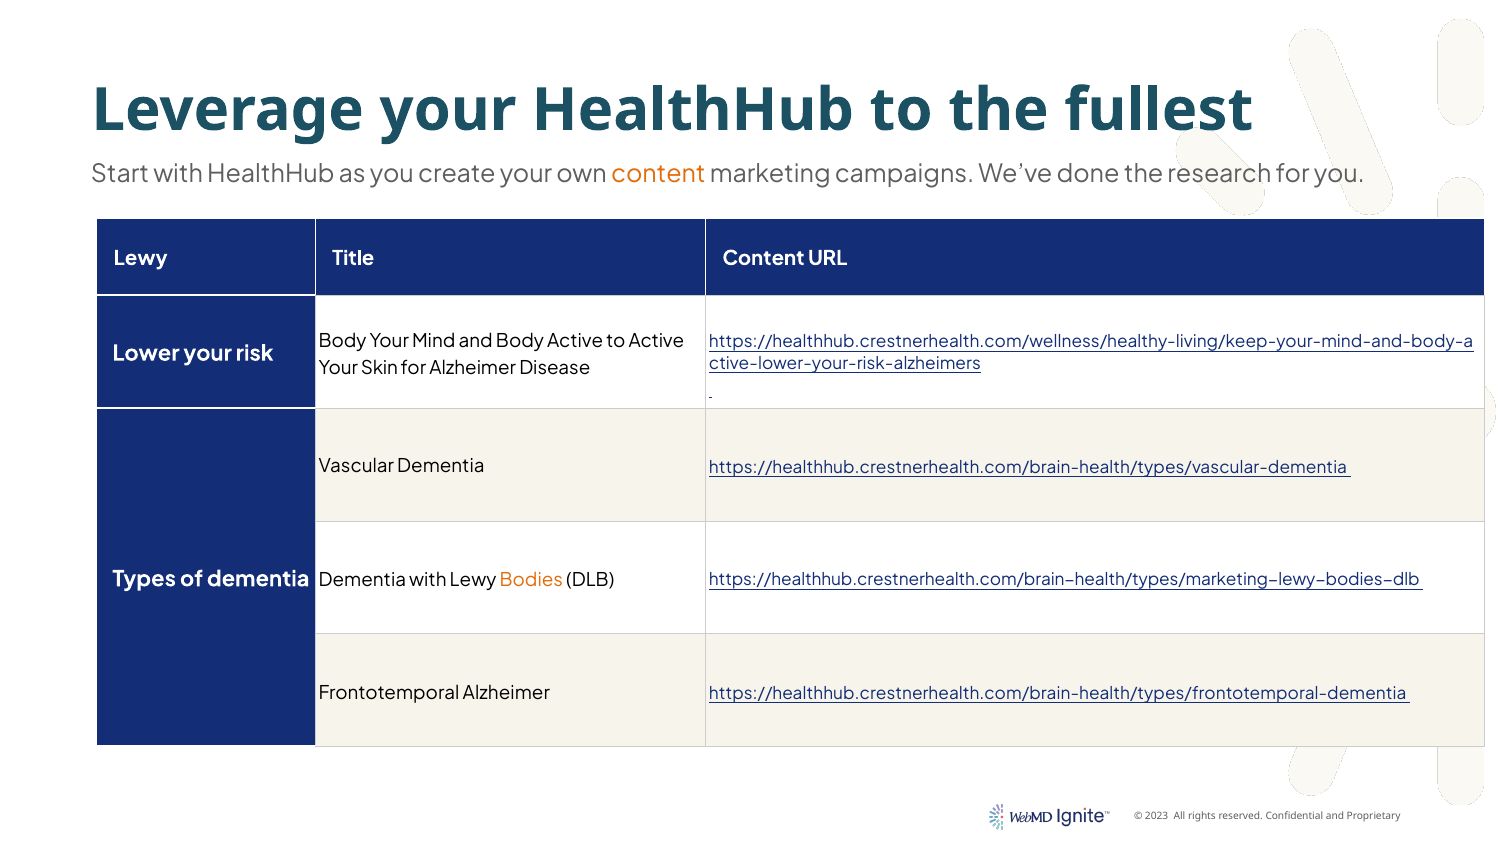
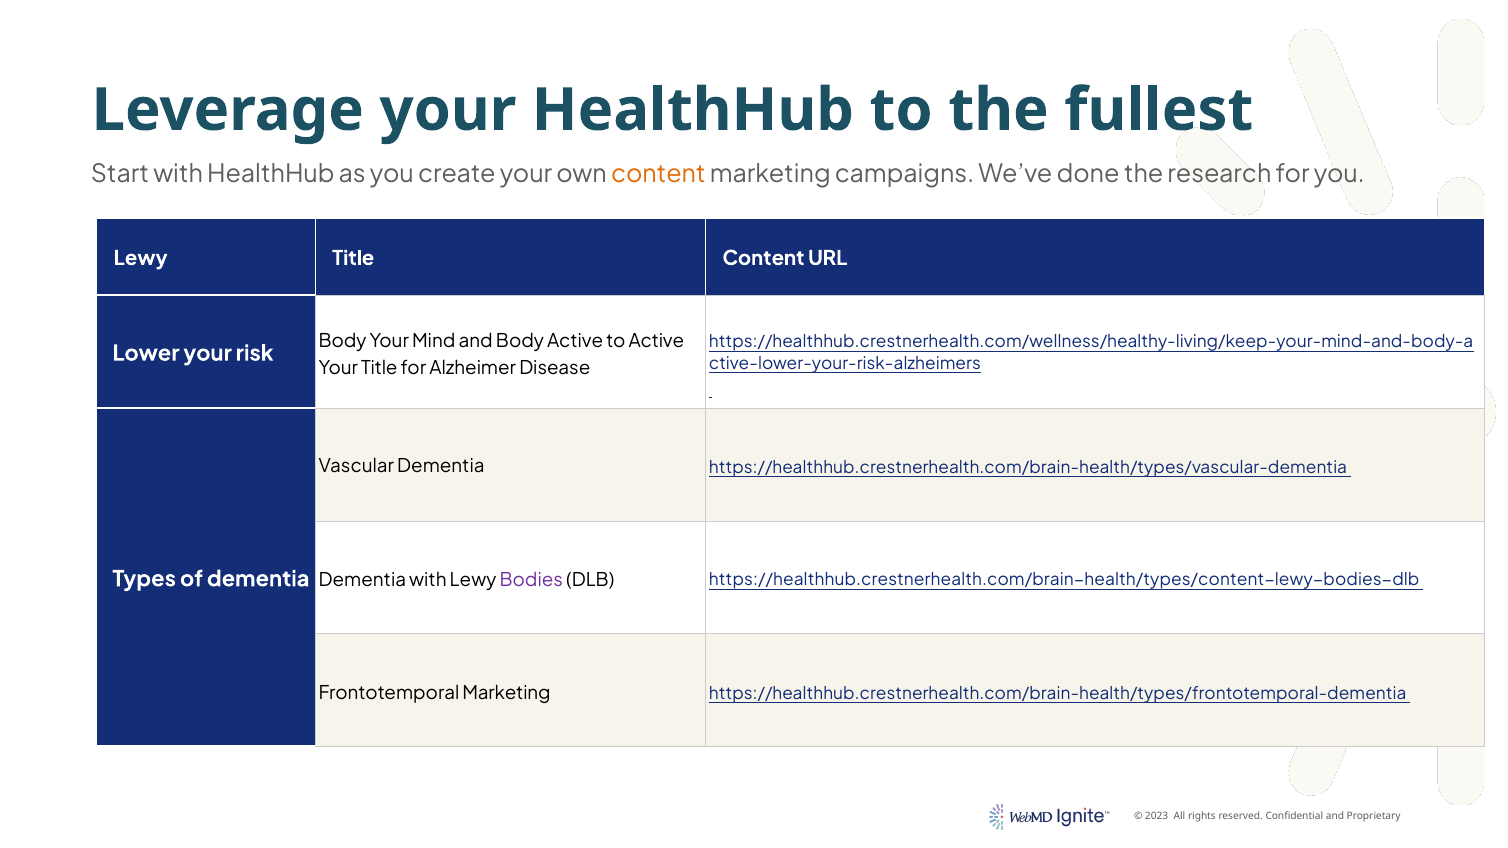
Your Skin: Skin -> Title (379, 369)
Bodies colour: orange -> purple (531, 581)
https://healthhub.crestnerhealth.com/brain-health/types/marketing-lewy-bodies-dlb: https://healthhub.crestnerhealth.com/brain-health/types/marketing-lewy-bodies-dlb -> https://healthhub.crestnerhealth.com/brain-health/types/content-lewy-bodies-dlb (1064, 580)
Frontotemporal Alzheimer: Alzheimer -> Marketing (506, 694)
